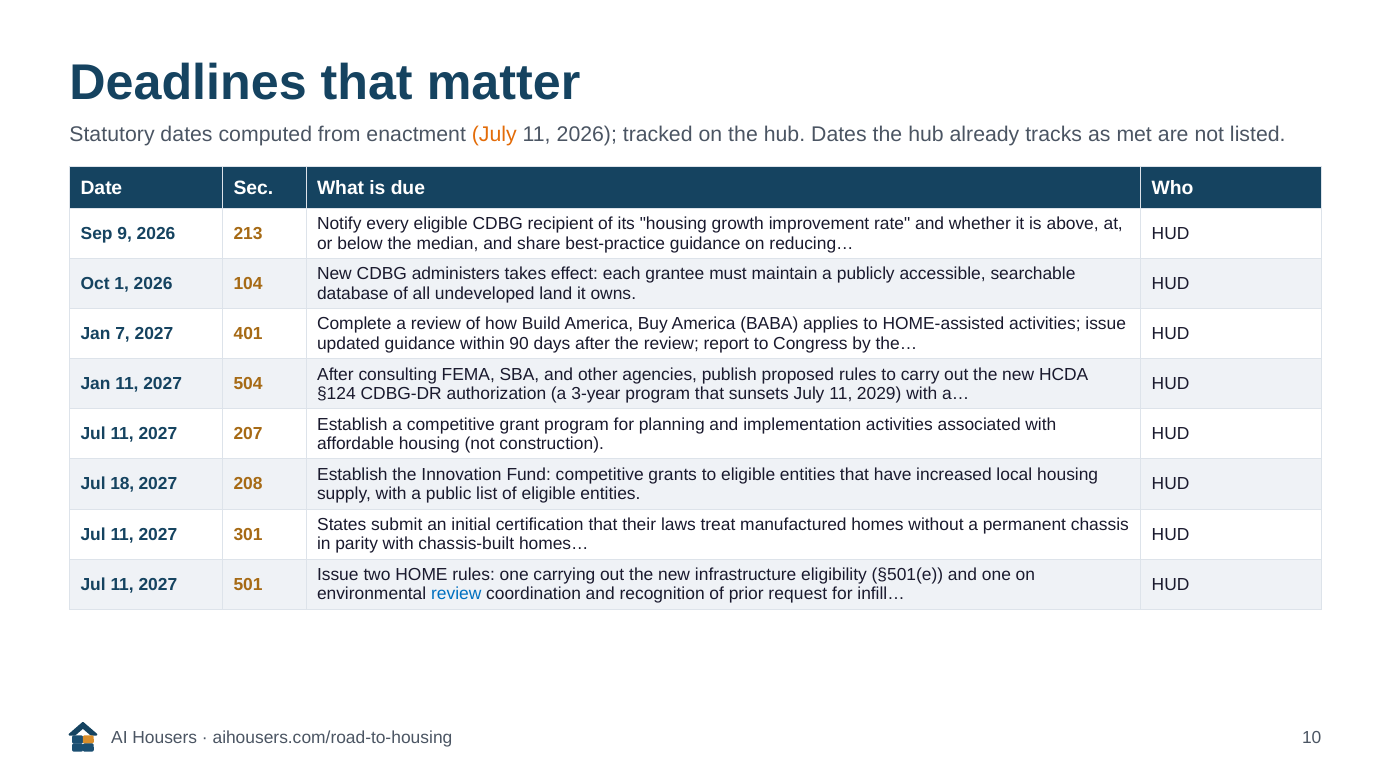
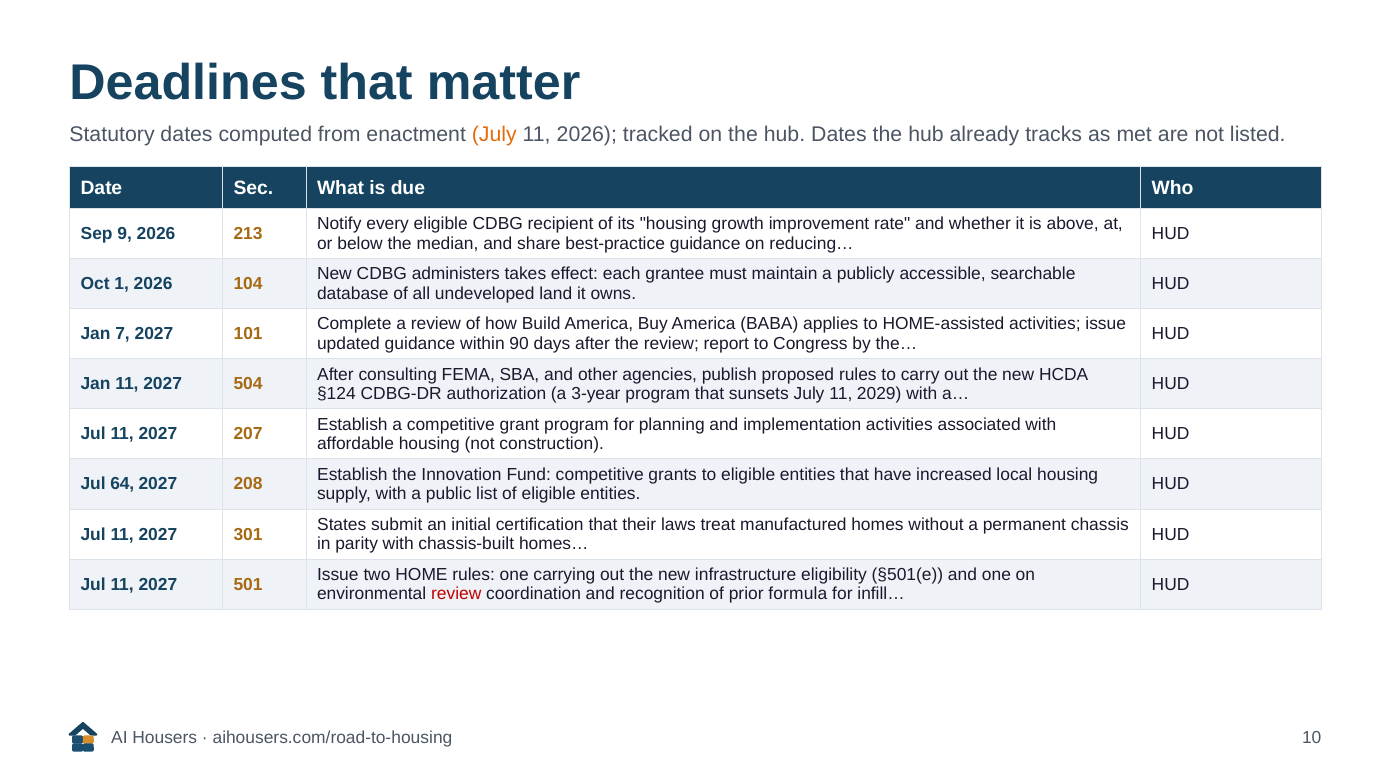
401: 401 -> 101 (248, 334)
18: 18 -> 64 (122, 484)
review colour: blue -> red (456, 594)
request: request -> formula (798, 594)
